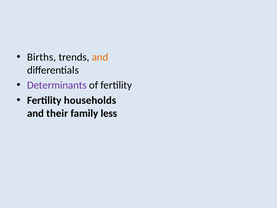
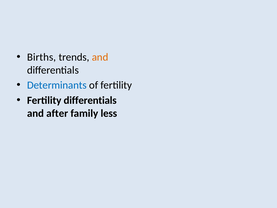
Determinants colour: purple -> blue (57, 85)
Fertility households: households -> differentials (90, 100)
their: their -> after (57, 113)
